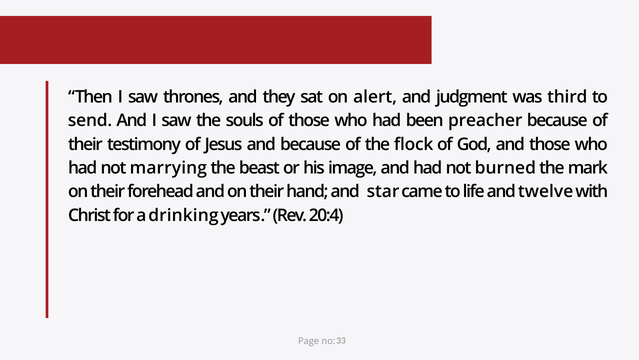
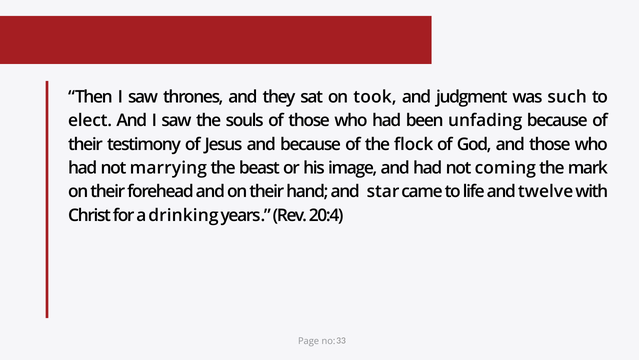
alert: alert -> took (375, 97)
third: third -> such (567, 97)
send: send -> elect (90, 121)
preacher: preacher -> unfading (485, 121)
burned: burned -> coming (505, 168)
